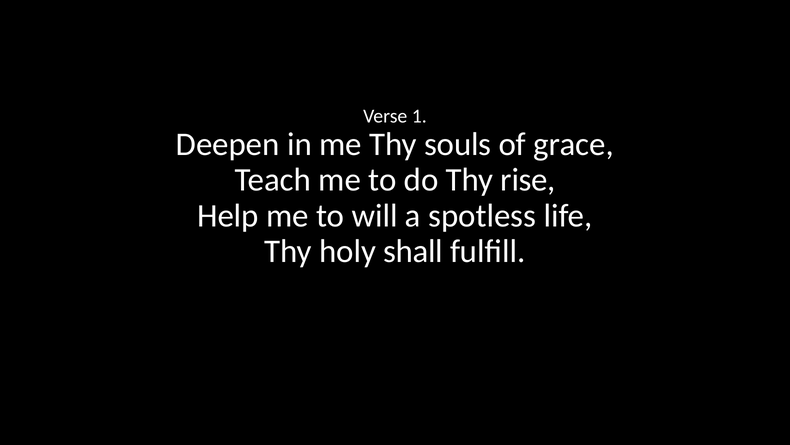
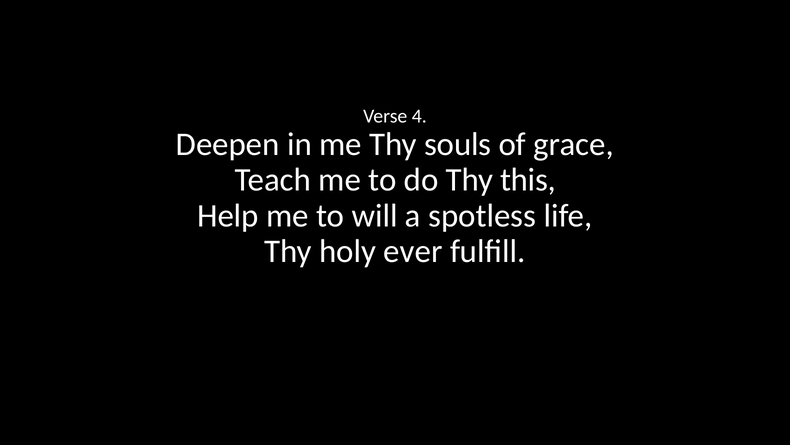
1: 1 -> 4 (419, 116)
rise: rise -> this (528, 180)
shall: shall -> ever (413, 251)
